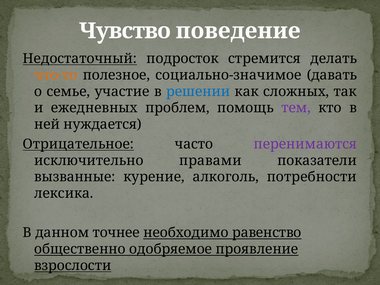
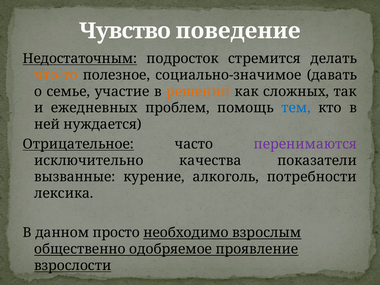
Недостаточный: Недостаточный -> Недостаточным (80, 59)
решении colour: blue -> orange (198, 91)
тем colour: purple -> blue (296, 108)
правами: правами -> качества (210, 160)
точнее: точнее -> просто (116, 233)
равенство: равенство -> взрослым (267, 233)
